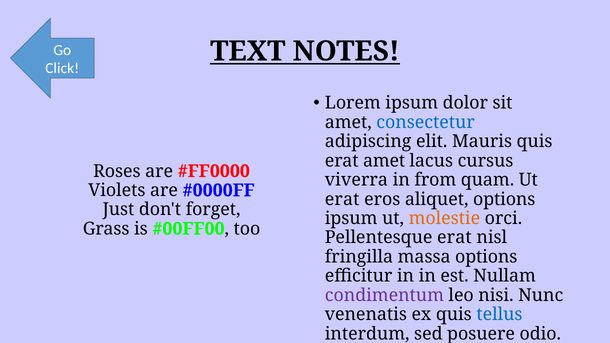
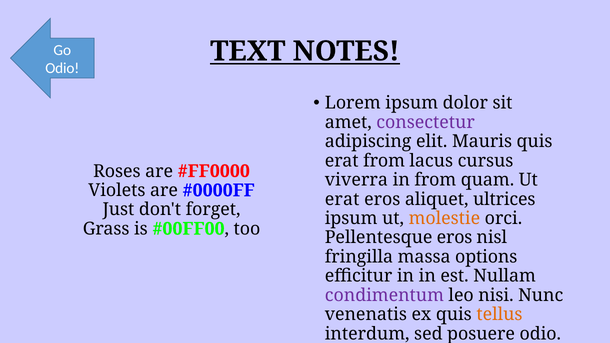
Click: Click -> Odio (62, 68)
consectetur colour: blue -> purple (426, 122)
erat amet: amet -> from (384, 161)
aliquet options: options -> ultrices (504, 199)
Pellentesque erat: erat -> eros (455, 238)
tellus colour: blue -> orange (499, 315)
